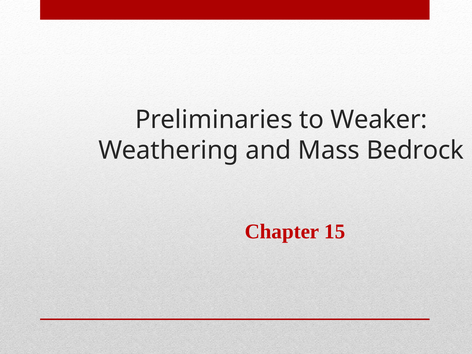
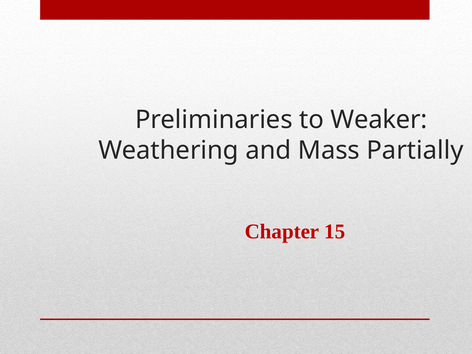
Bedrock: Bedrock -> Partially (415, 150)
